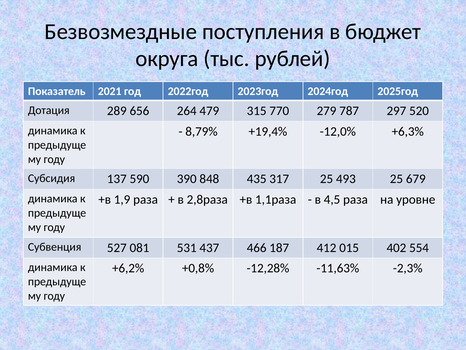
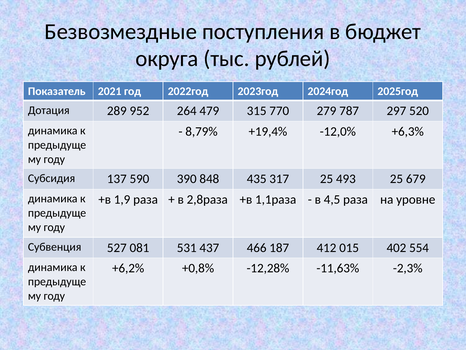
656: 656 -> 952 (139, 111)
